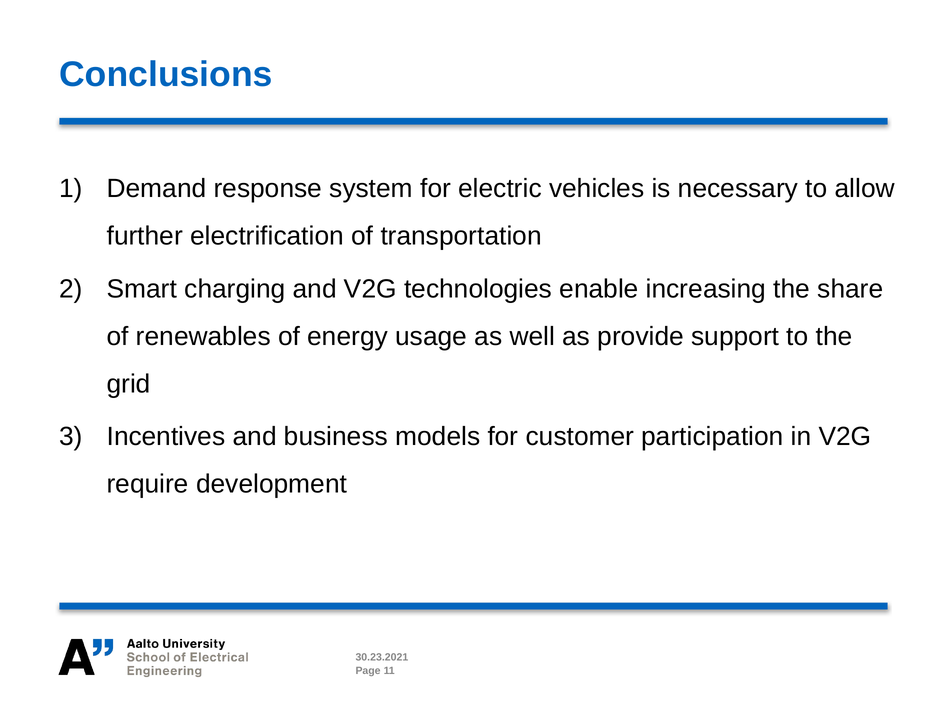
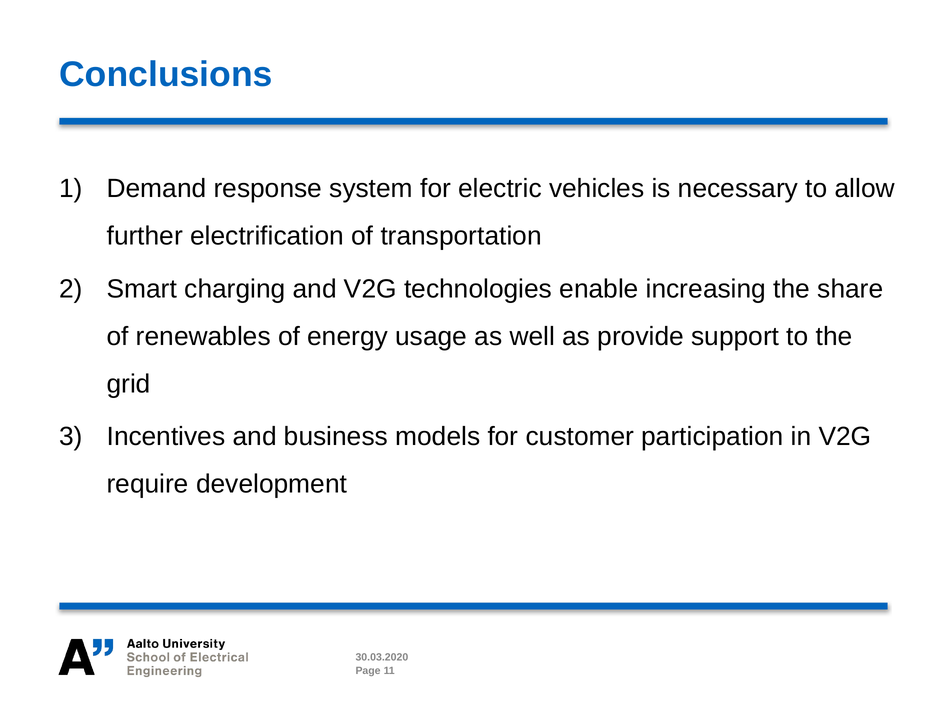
30.23.2021: 30.23.2021 -> 30.03.2020 (382, 657)
